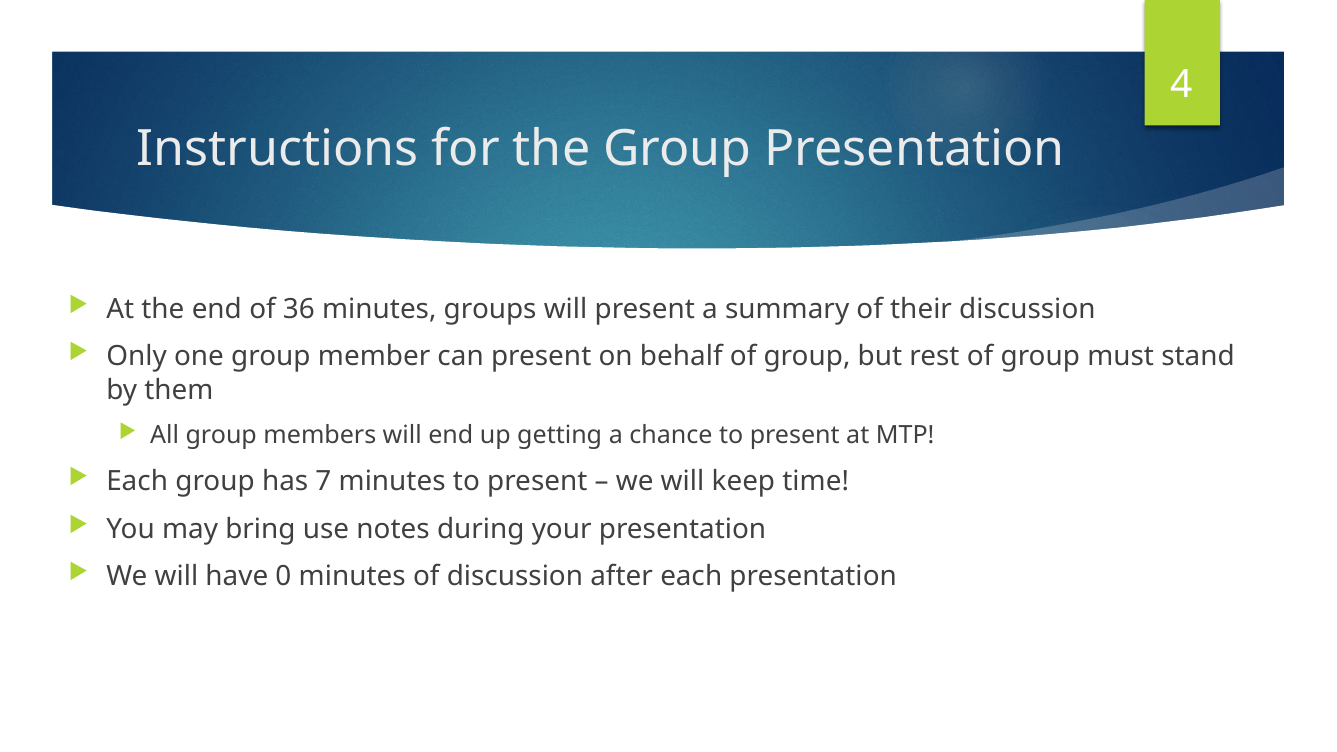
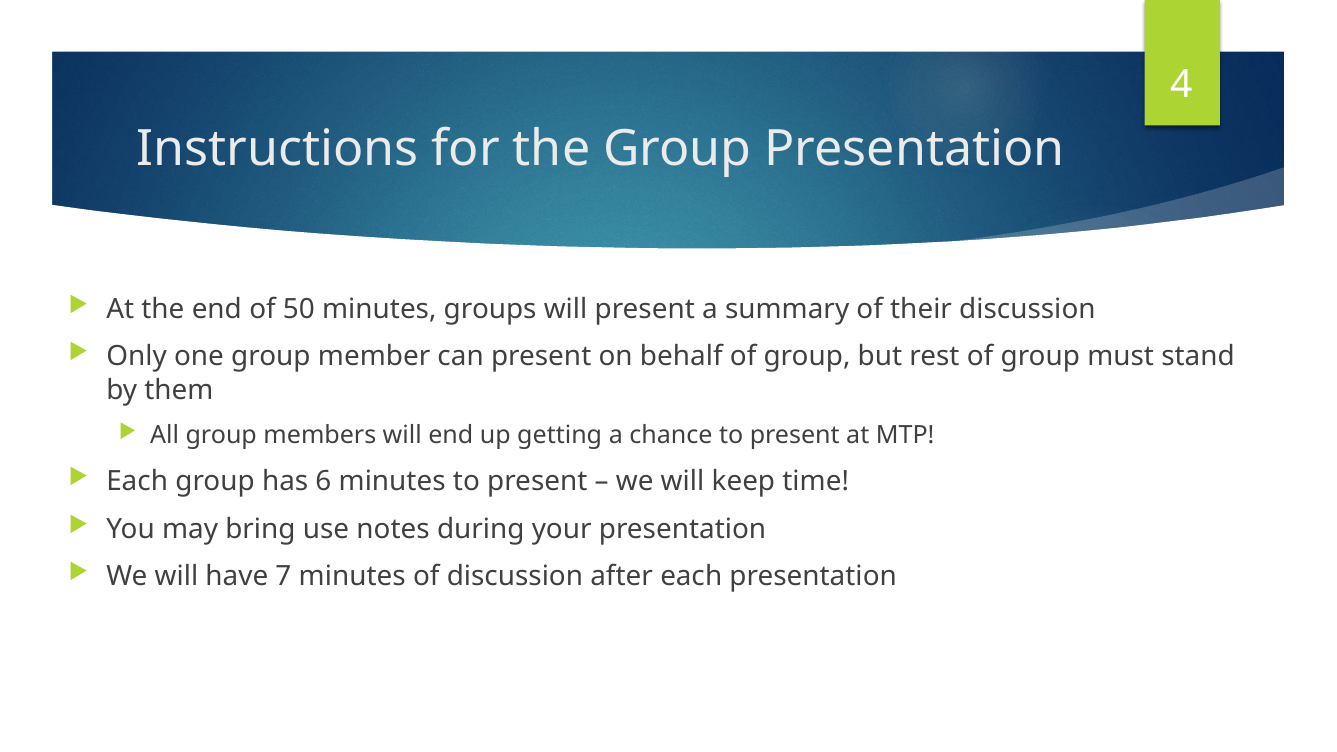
36: 36 -> 50 (299, 309)
7: 7 -> 6 (323, 482)
0: 0 -> 7 (283, 576)
